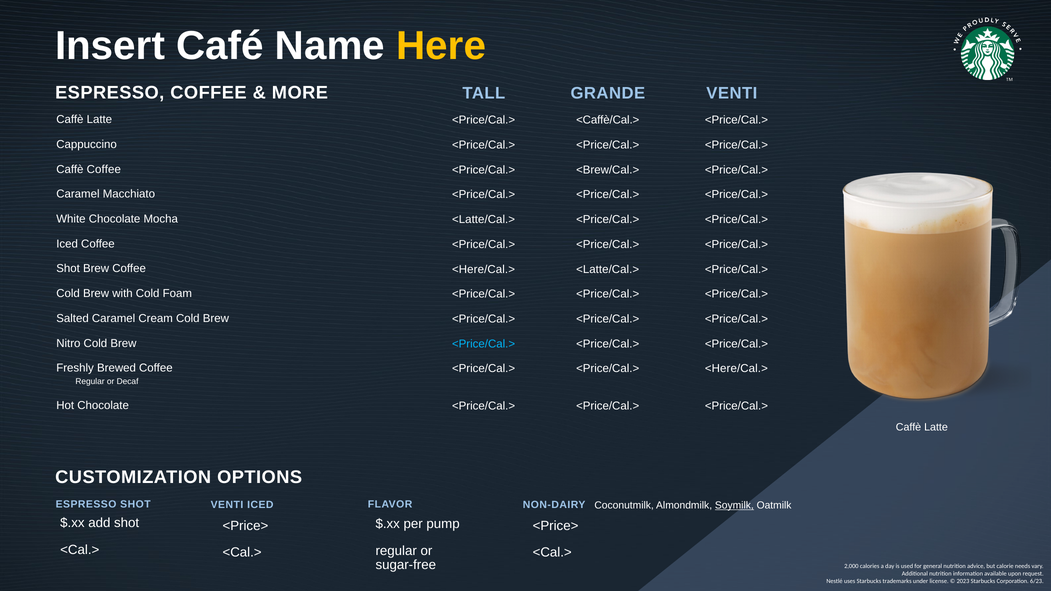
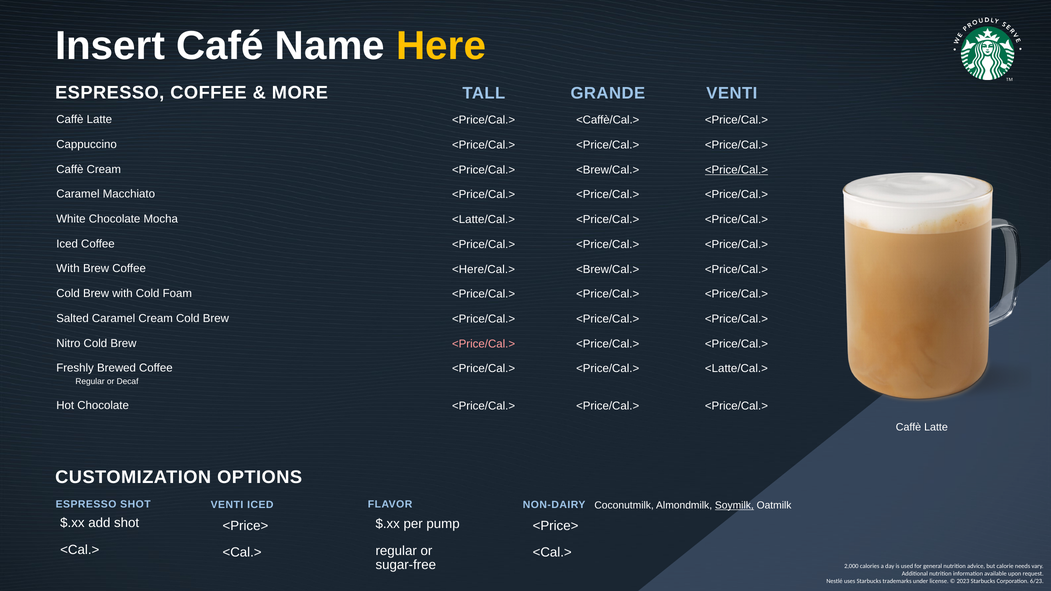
Caffè Coffee: Coffee -> Cream (104, 169)
<Price/Cal.> underline: none -> present (736, 170)
Shot: Shot -> With (68, 269)
<Latte/Cal.>: <Latte/Cal.> -> <Brew/Cal.> (608, 269)
<Price/Cal.> colour: light blue -> pink (484, 344)
<Here/Cal.>: <Here/Cal.> -> <Latte/Cal.> (736, 369)
